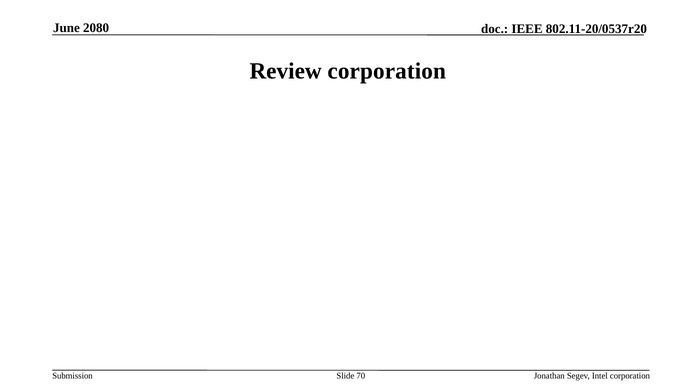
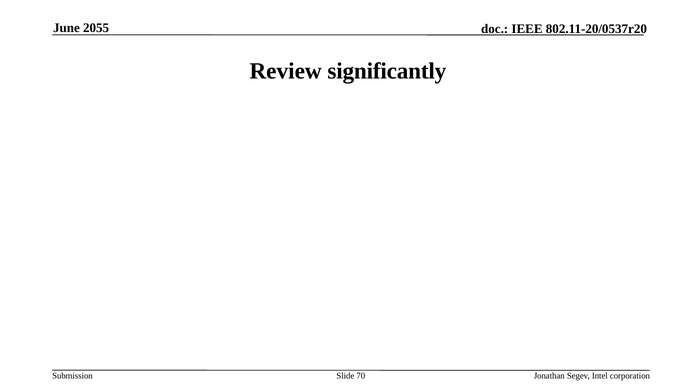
2080: 2080 -> 2055 (96, 28)
Review corporation: corporation -> significantly (387, 71)
